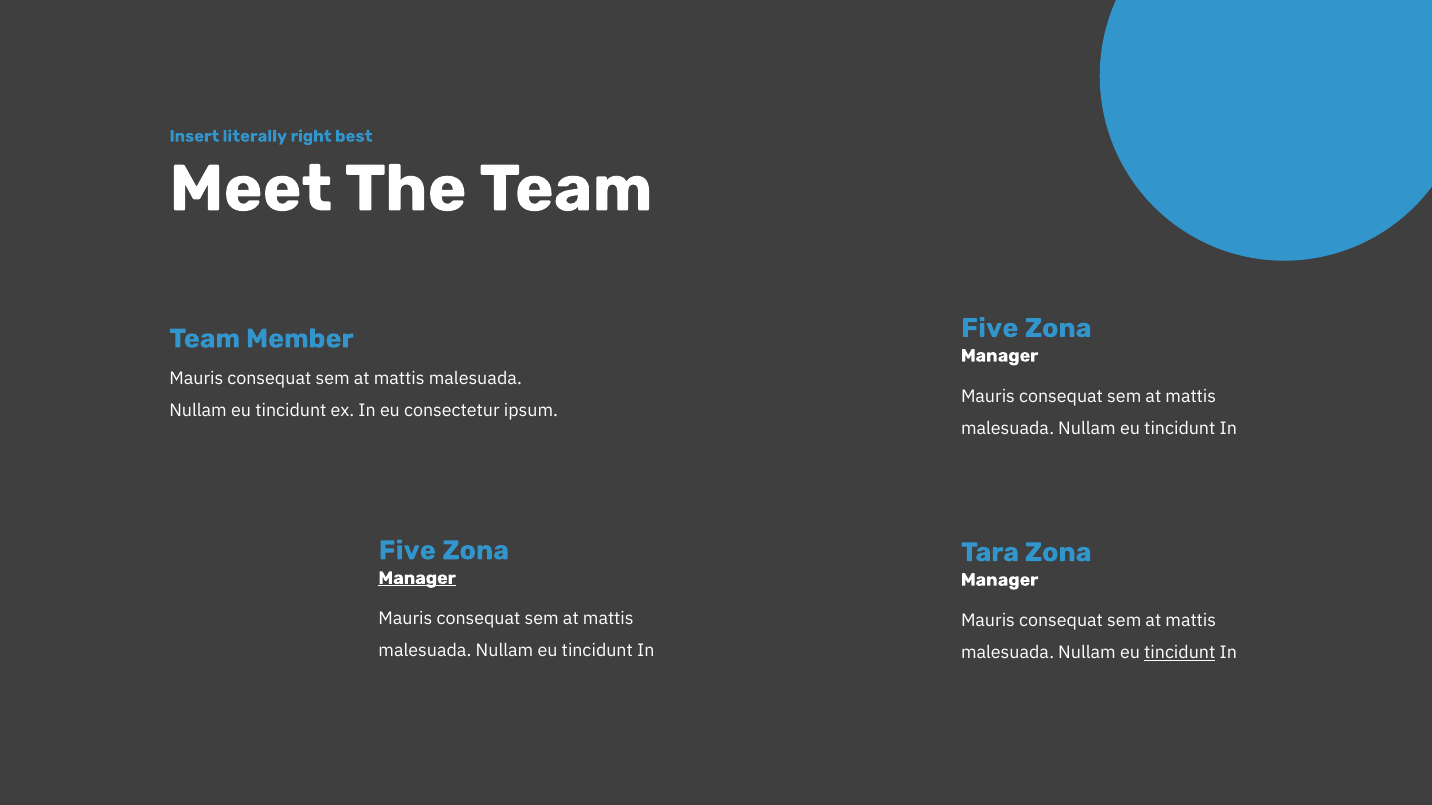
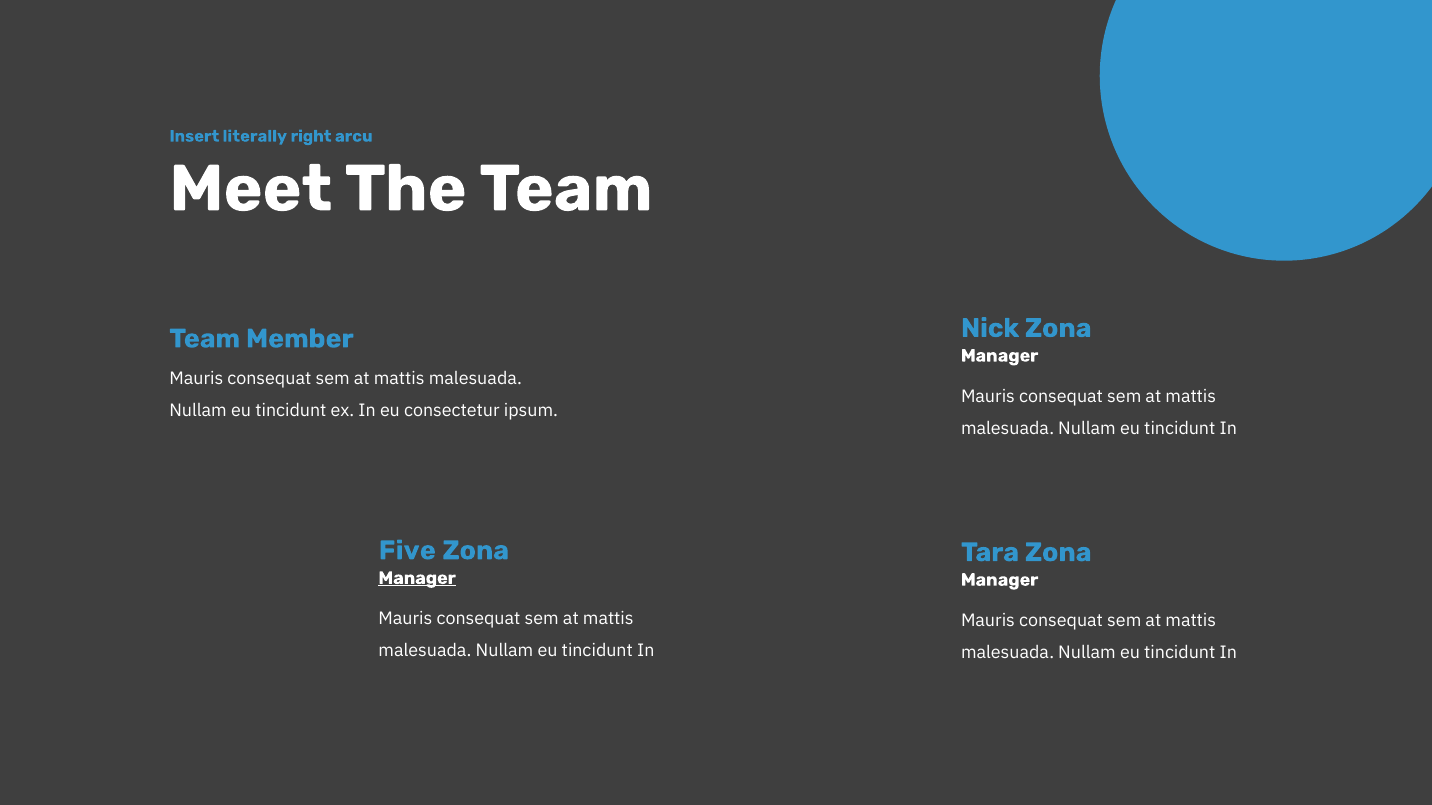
best: best -> arcu (354, 136)
Five: Five -> Nick (990, 328)
tincidunt underline: present -> none (1180, 653)
